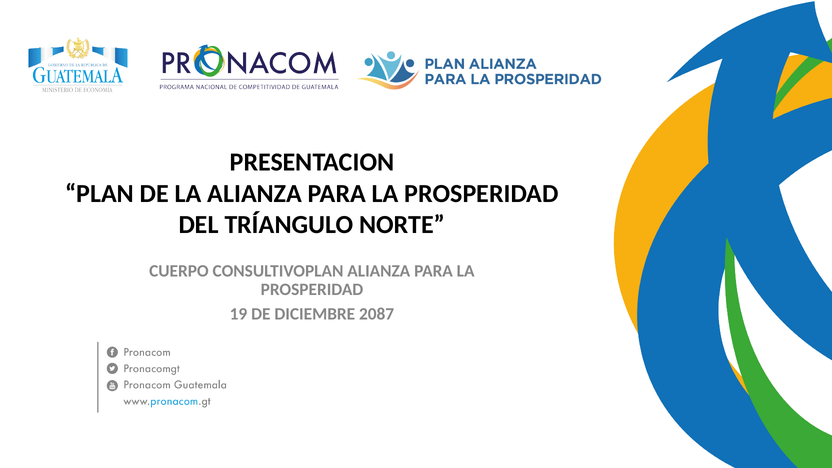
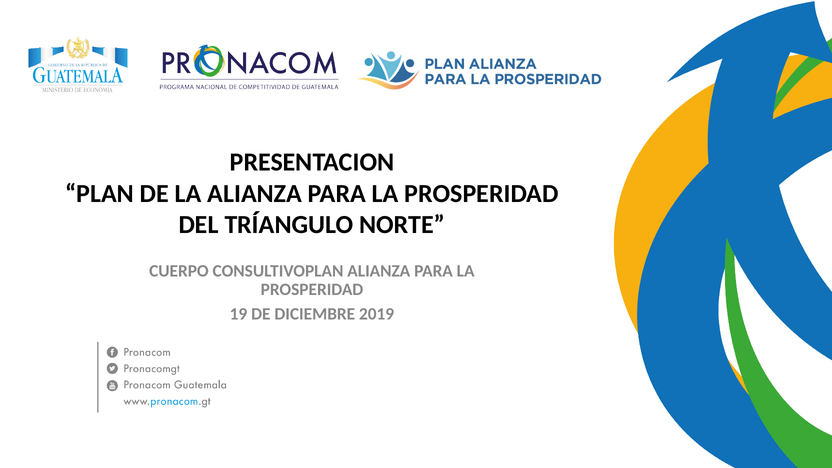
2087: 2087 -> 2019 (377, 314)
